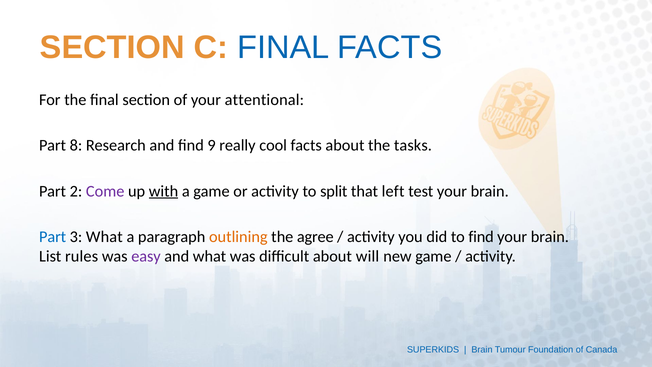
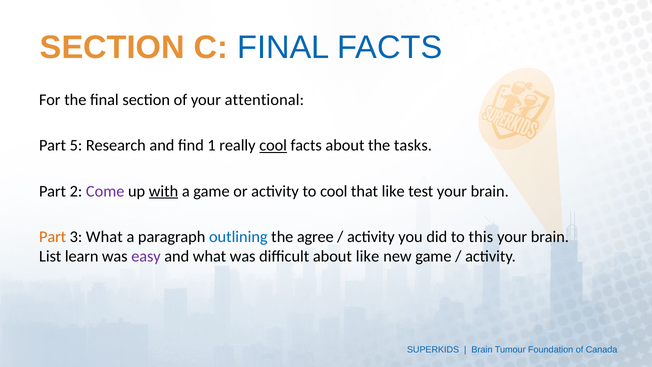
8: 8 -> 5 (76, 145)
9: 9 -> 1 (212, 145)
cool underline: none -> present (273, 145)
to split: split -> cool (334, 191)
that left: left -> like (393, 191)
Part colour: blue -> orange (53, 237)
outlining colour: orange -> blue (238, 237)
to find: find -> this (481, 237)
rules: rules -> learn (82, 256)
about will: will -> like (368, 256)
